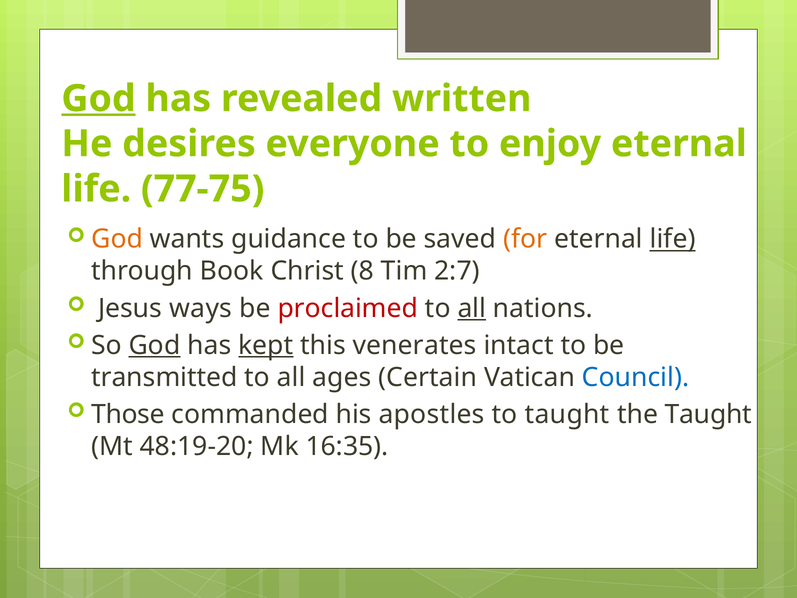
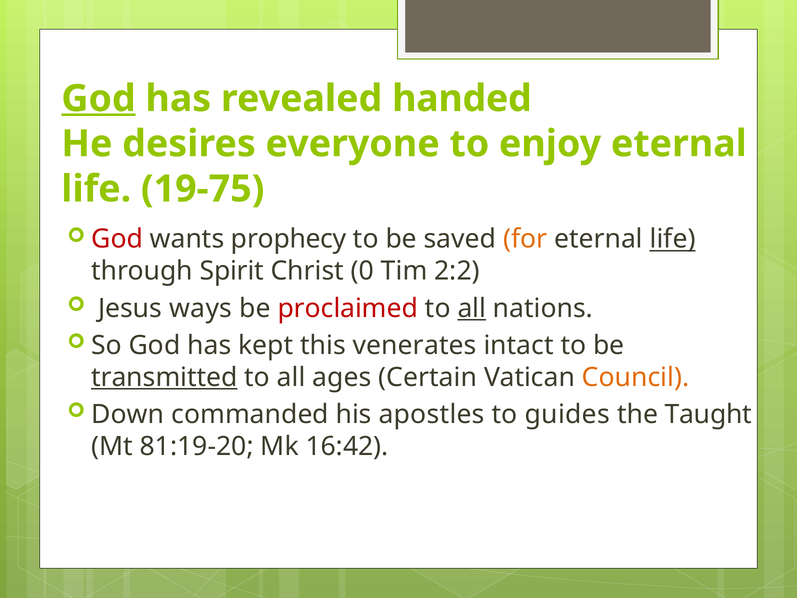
written: written -> handed (462, 99)
77-75: 77-75 -> 19-75 (203, 189)
God colour: orange -> red (117, 239)
guidance: guidance -> prophecy (289, 239)
Book: Book -> Spirit (232, 271)
8: 8 -> 0 (362, 271)
2:7: 2:7 -> 2:2 (457, 271)
God underline: present -> none (155, 345)
kept underline: present -> none (266, 345)
transmitted underline: none -> present (164, 377)
Council colour: blue -> orange (636, 377)
Those: Those -> Down (128, 414)
to taught: taught -> guides (567, 414)
48:19-20: 48:19-20 -> 81:19-20 (197, 446)
16:35: 16:35 -> 16:42 (347, 446)
